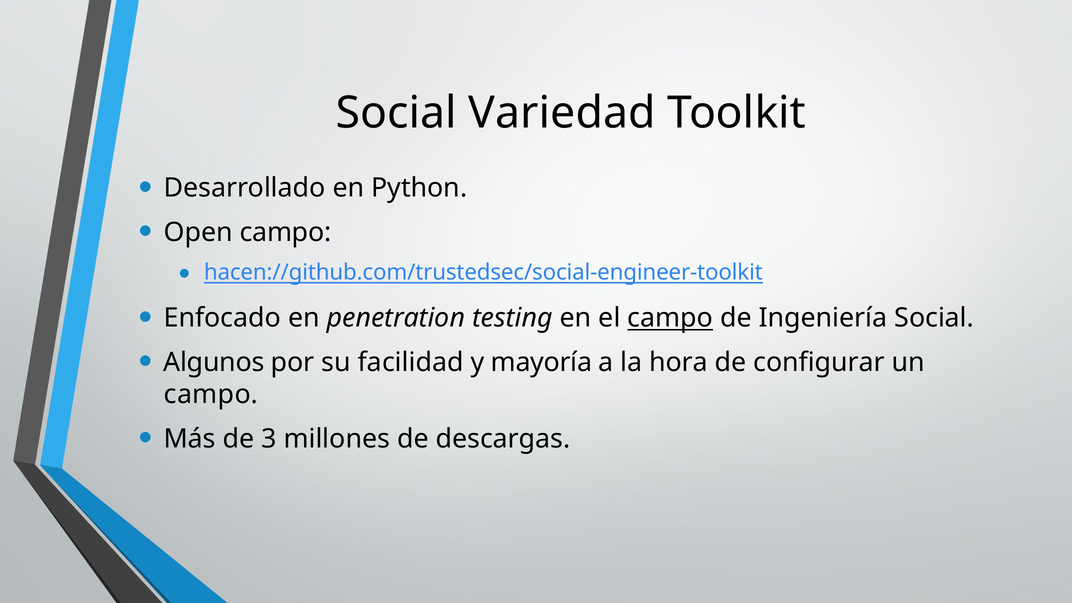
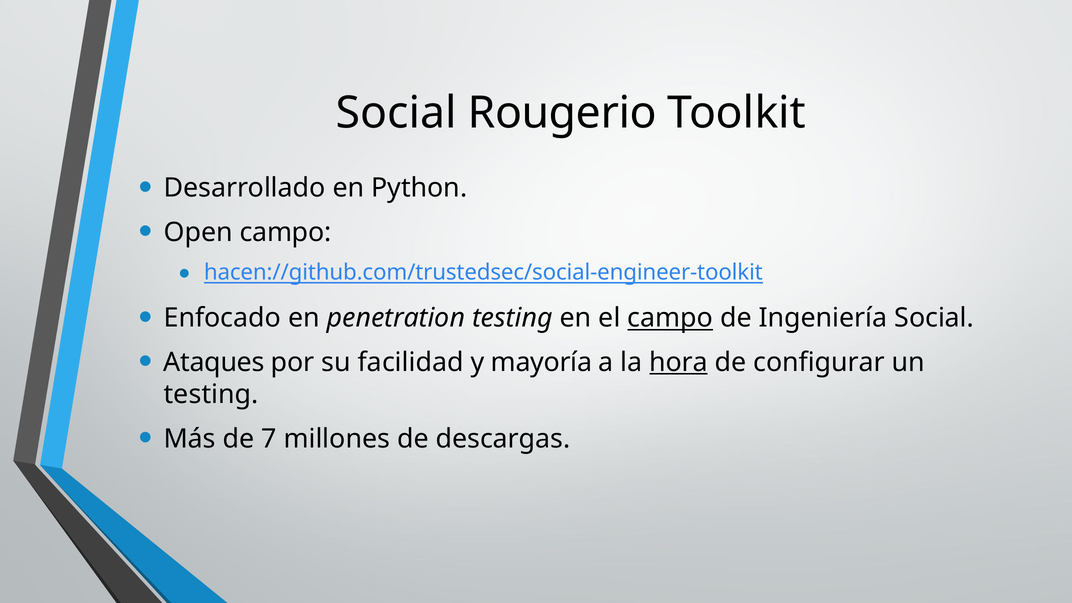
Variedad: Variedad -> Rougerio (562, 113)
Algunos: Algunos -> Ataques (214, 362)
hora underline: none -> present (679, 362)
campo: campo -> testing (211, 395)
3: 3 -> 7 (269, 439)
